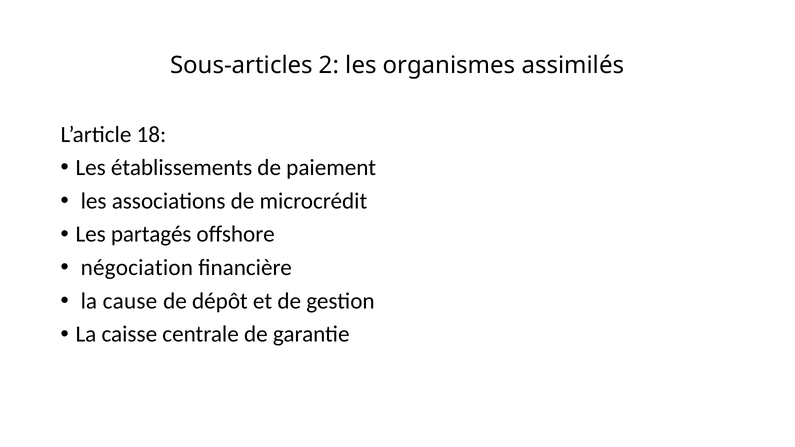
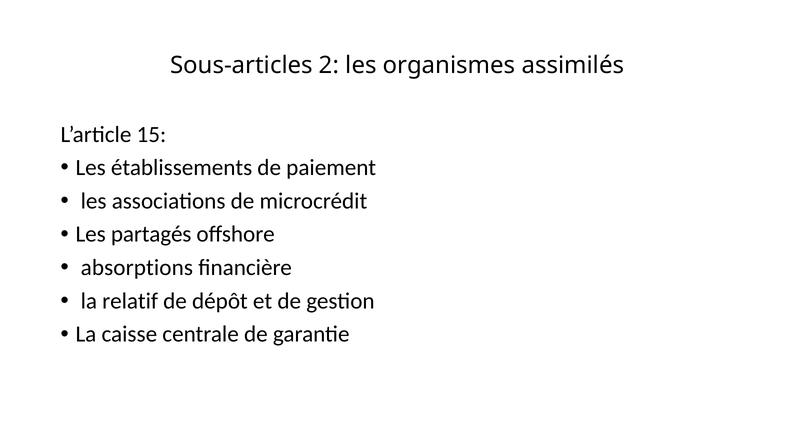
18: 18 -> 15 (151, 134)
négociation: négociation -> absorptions (137, 268)
cause: cause -> relatif (130, 301)
